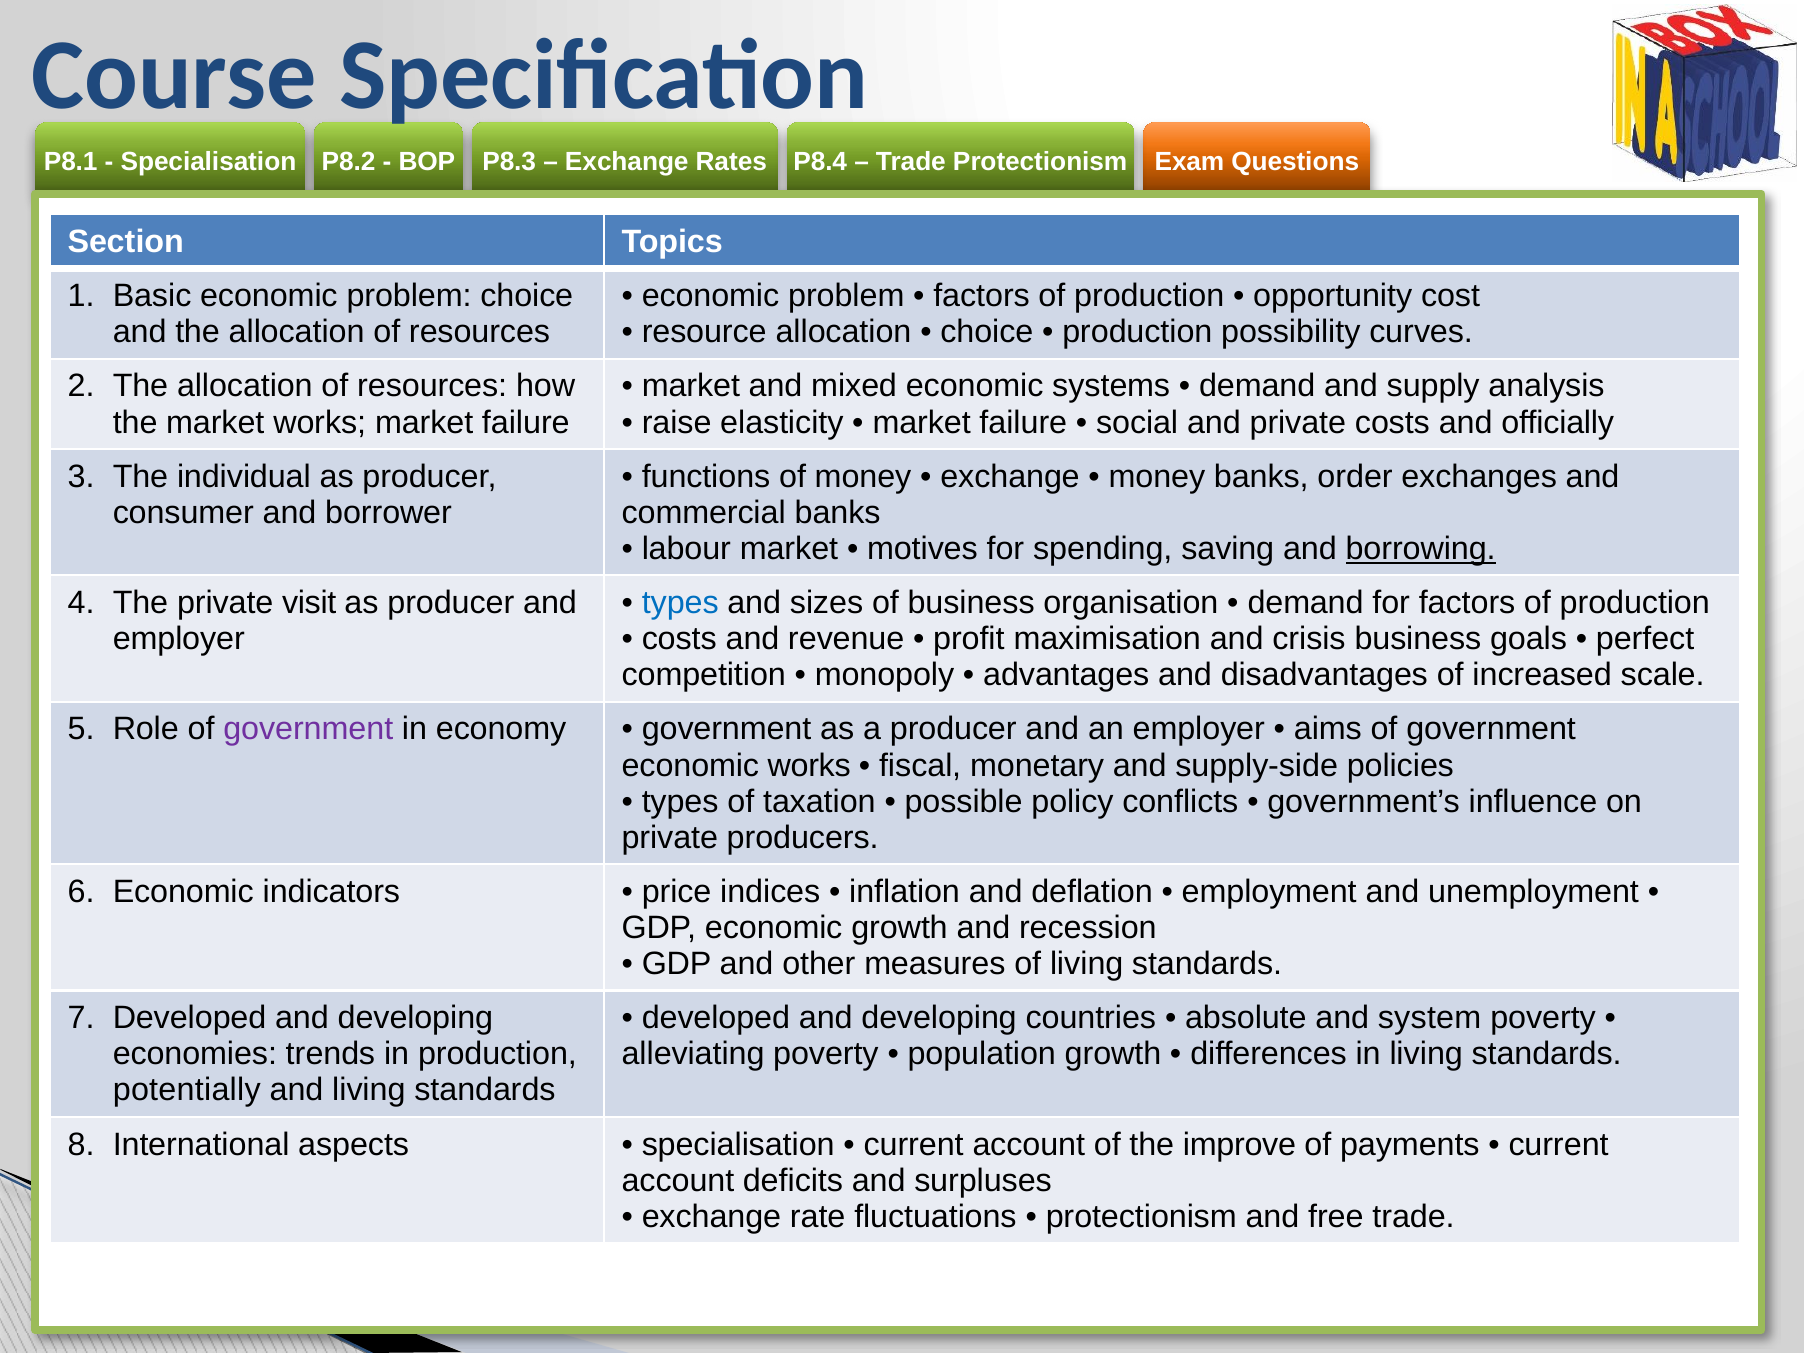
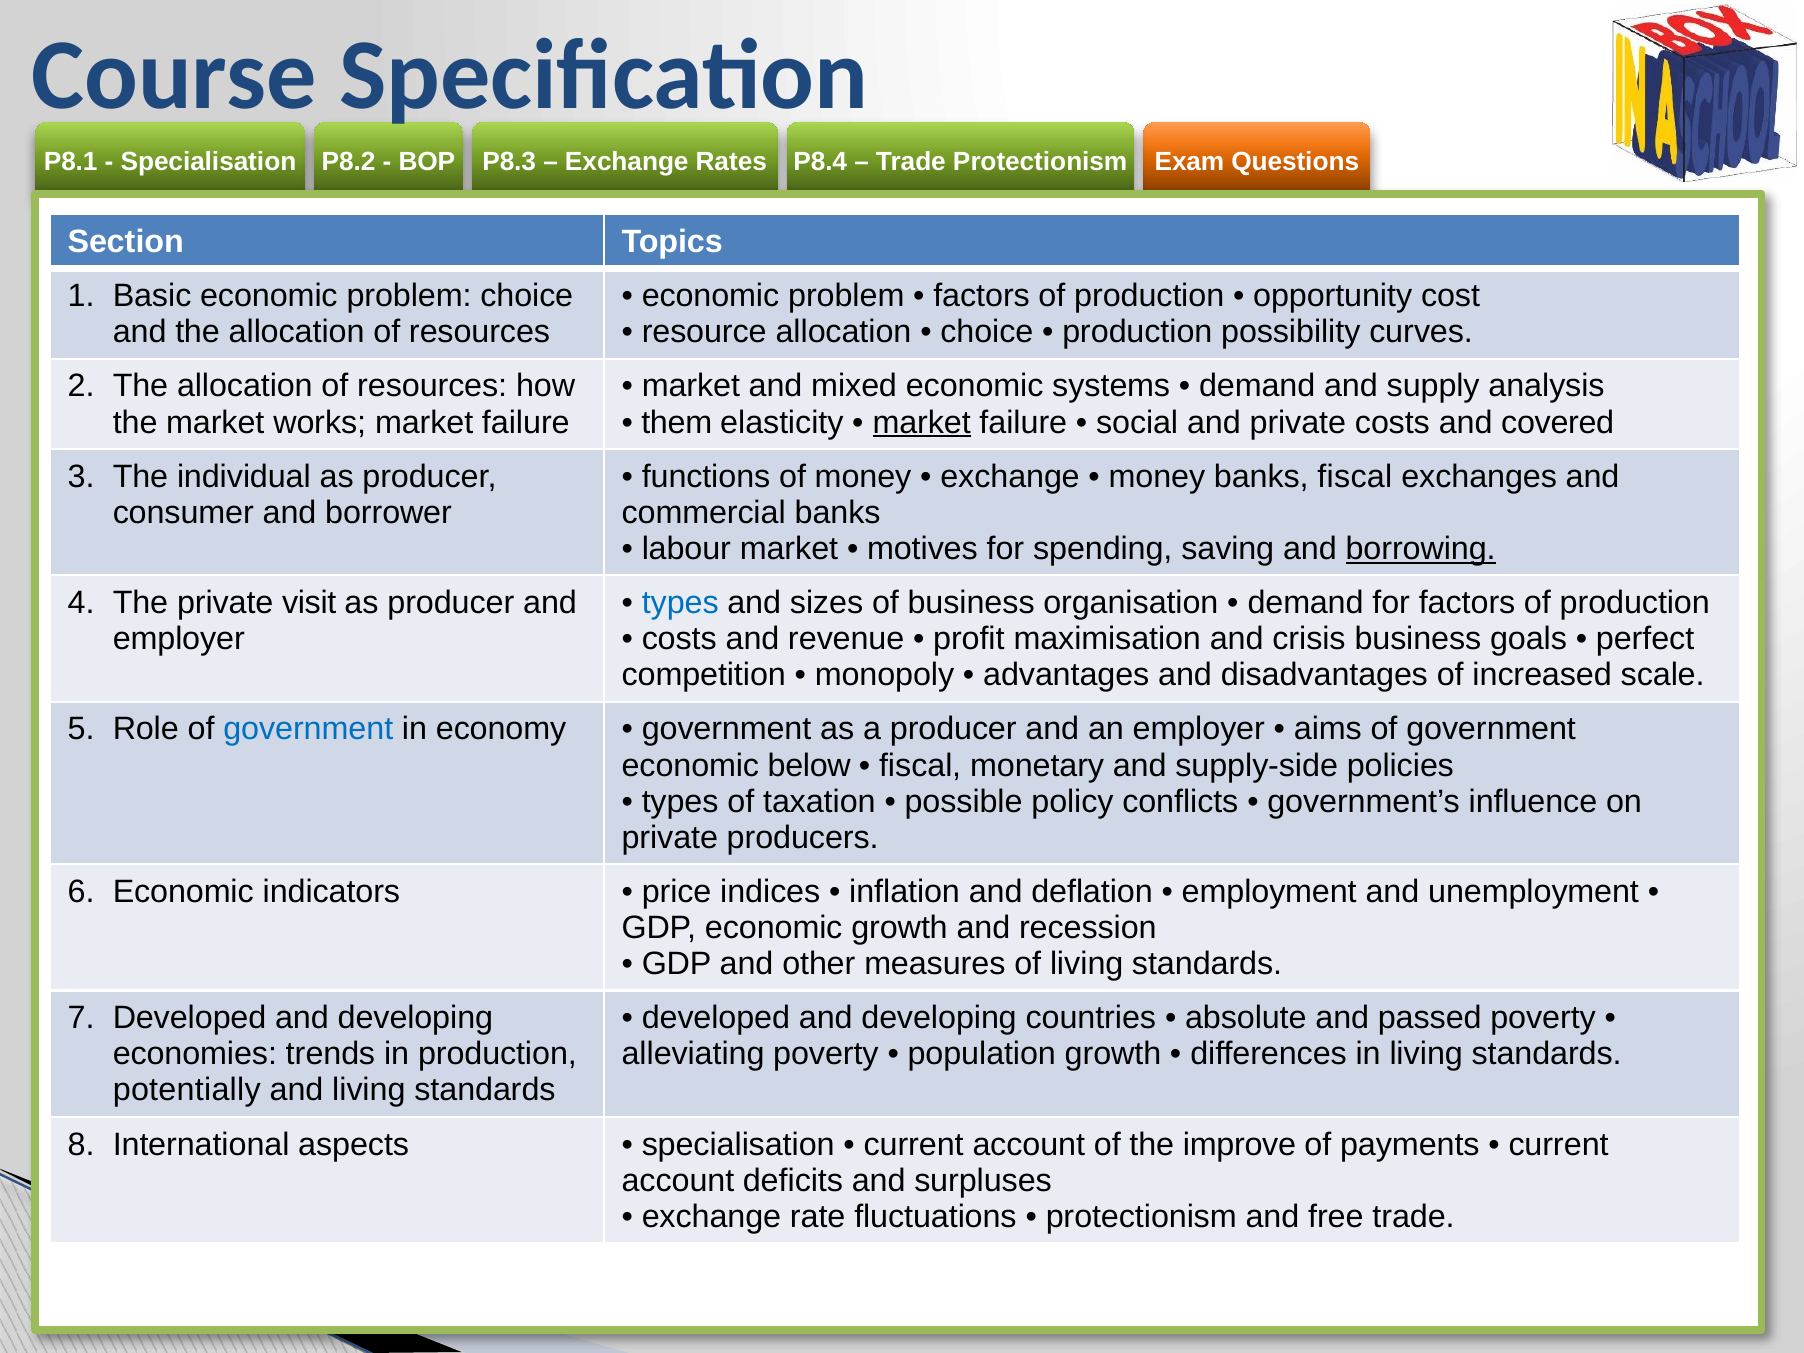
raise: raise -> them (677, 422)
market underline: none -> present (922, 422)
officially: officially -> covered (1558, 422)
banks order: order -> fiscal (1355, 477)
government colour: purple -> blue (308, 729)
economic works: works -> below (809, 765)
system: system -> passed (1430, 1018)
